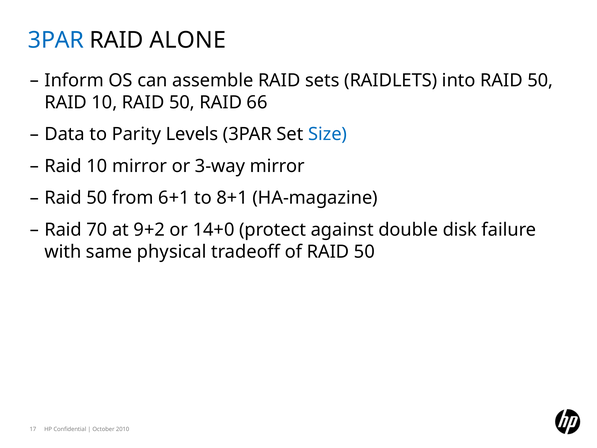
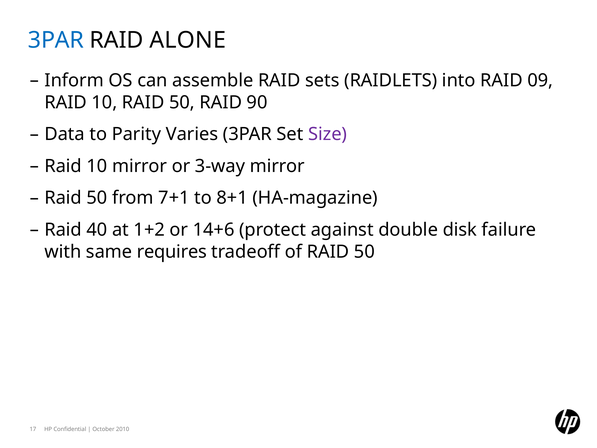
into RAID 50: 50 -> 09 (540, 80)
66: 66 -> 90 (257, 102)
Levels: Levels -> Varies (192, 134)
Size colour: blue -> purple (328, 134)
6+1: 6+1 -> 7+1 (174, 198)
70: 70 -> 40 (97, 230)
9+2: 9+2 -> 1+2 (149, 230)
14+0: 14+0 -> 14+6 (214, 230)
physical: physical -> requires (172, 252)
